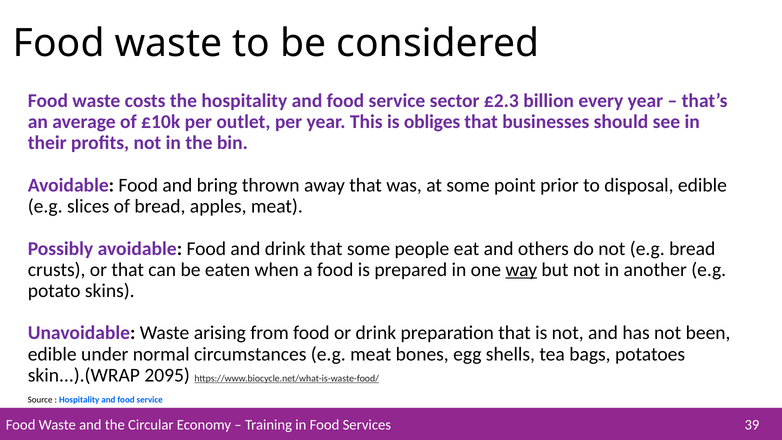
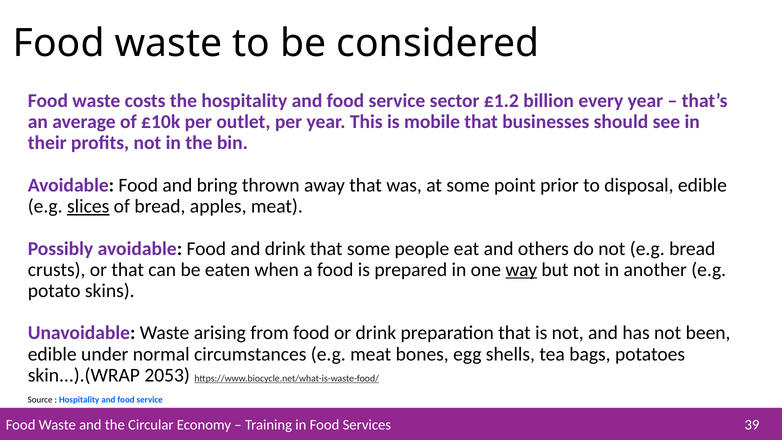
£2.3: £2.3 -> £1.2 (501, 101)
obliges: obliges -> mobile (432, 122)
slices underline: none -> present (88, 206)
2095: 2095 -> 2053 (167, 375)
